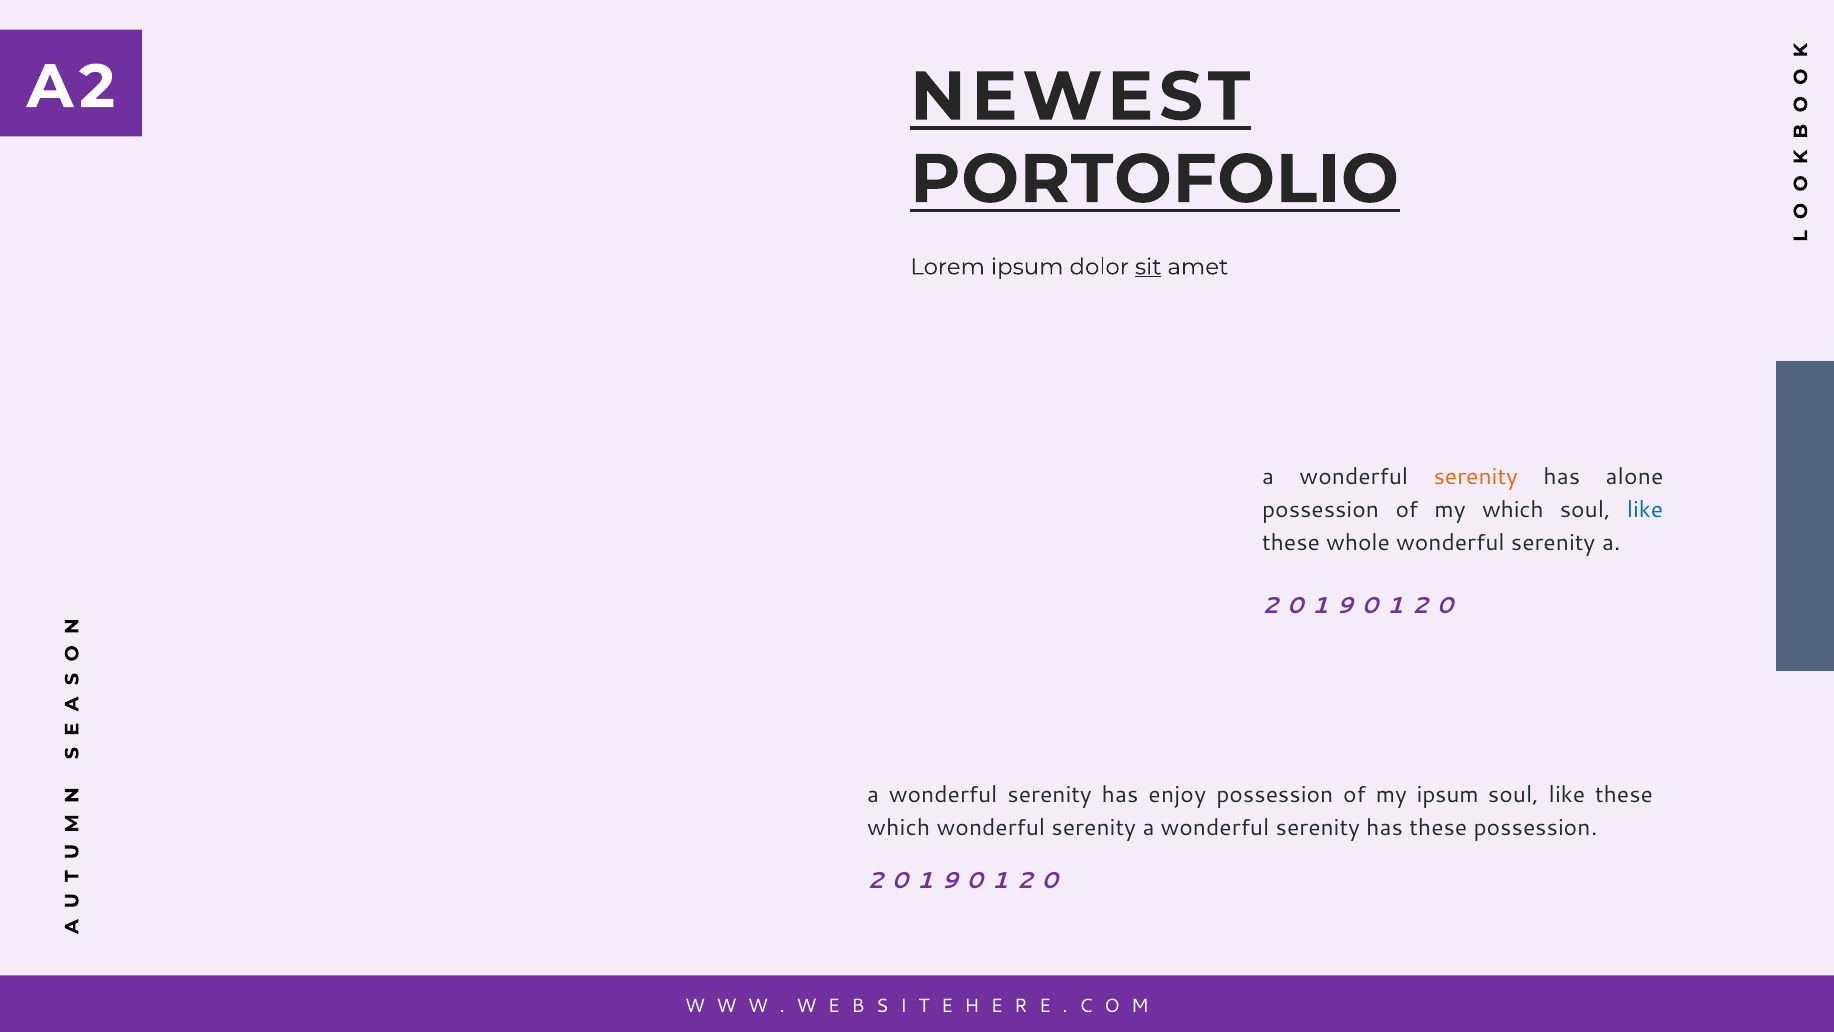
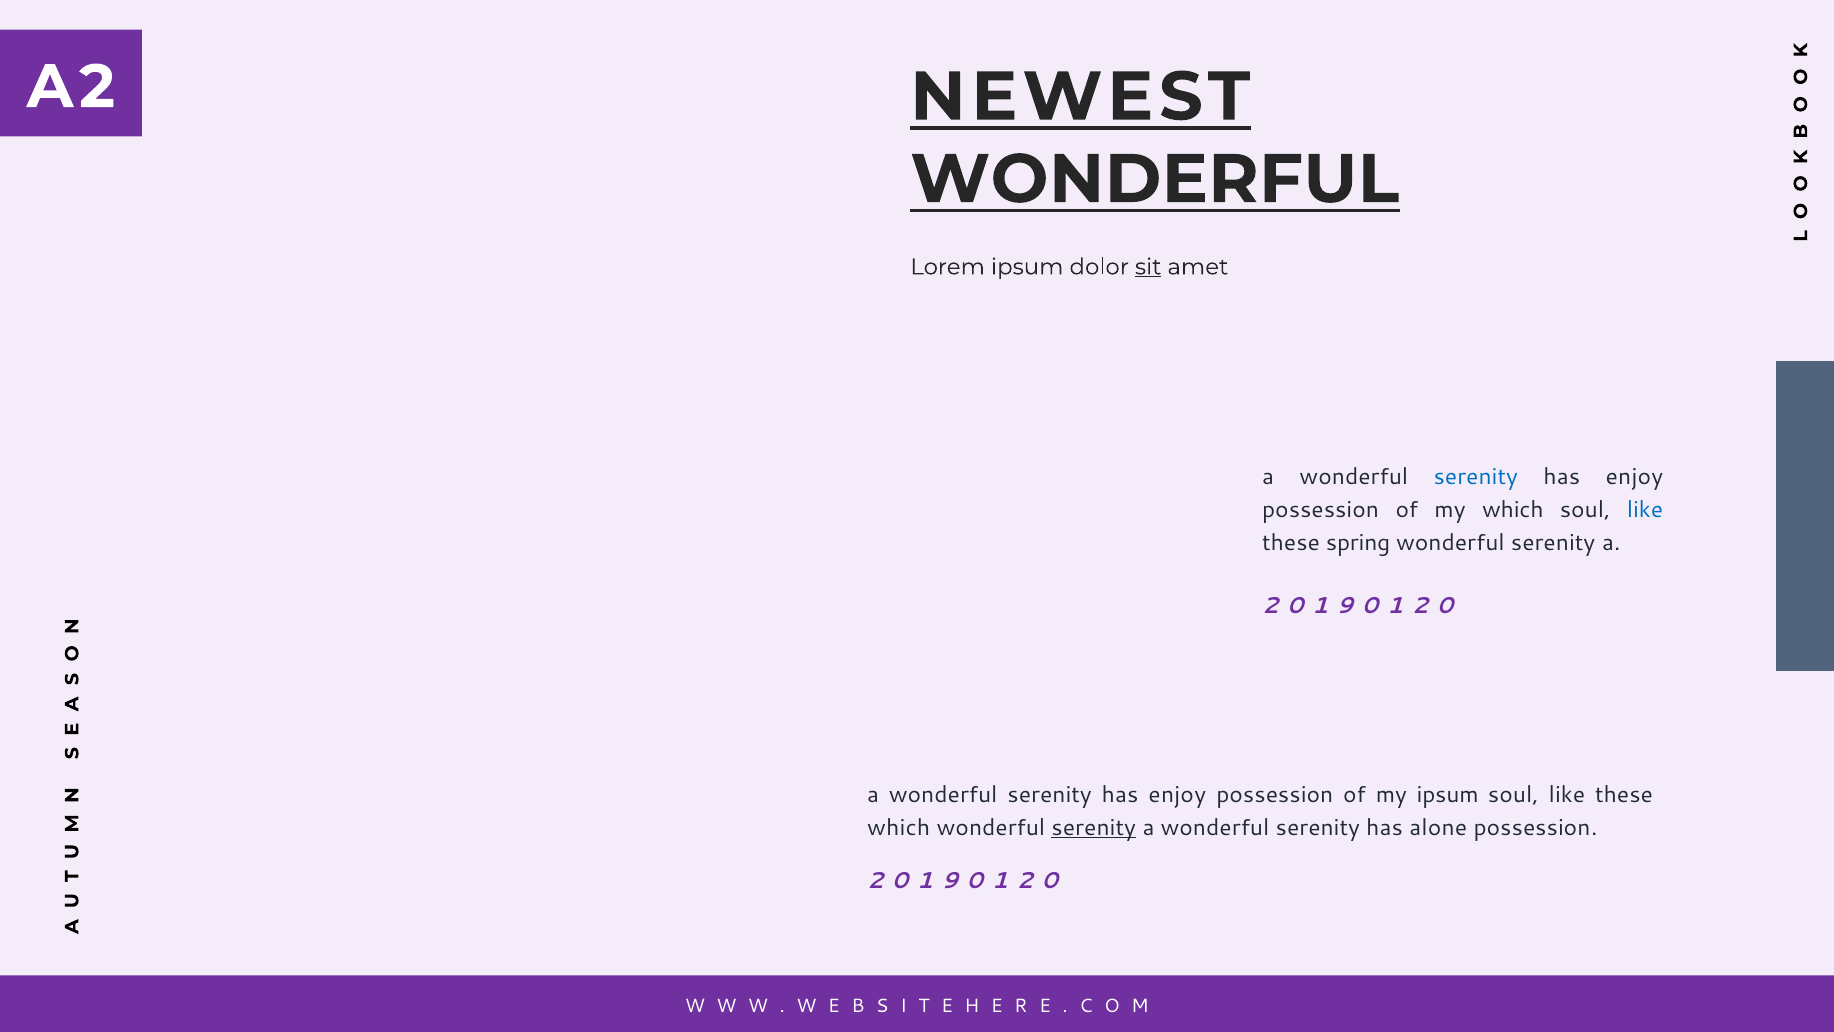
PORTOFOLIO: PORTOFOLIO -> WONDERFUL (1155, 179)
serenity colour: orange -> blue (1476, 477)
alone: alone -> enjoy (1634, 477)
whole: whole -> spring (1358, 543)
serenity underline: none -> present (1094, 827)
has these: these -> alone (1438, 827)
